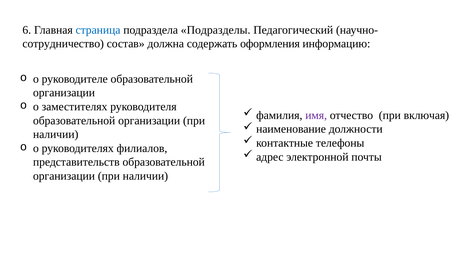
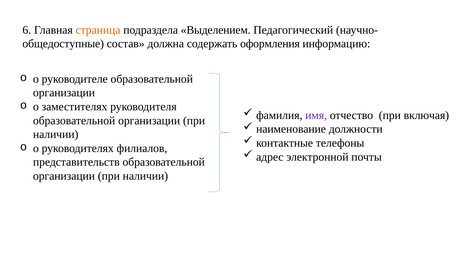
страница colour: blue -> orange (98, 30)
Подразделы: Подразделы -> Выделением (216, 30)
сотрудничество: сотрудничество -> общедоступные (63, 44)
